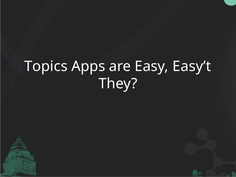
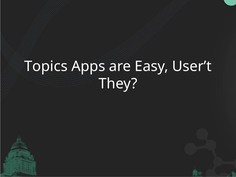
Easy’t: Easy’t -> User’t (192, 66)
